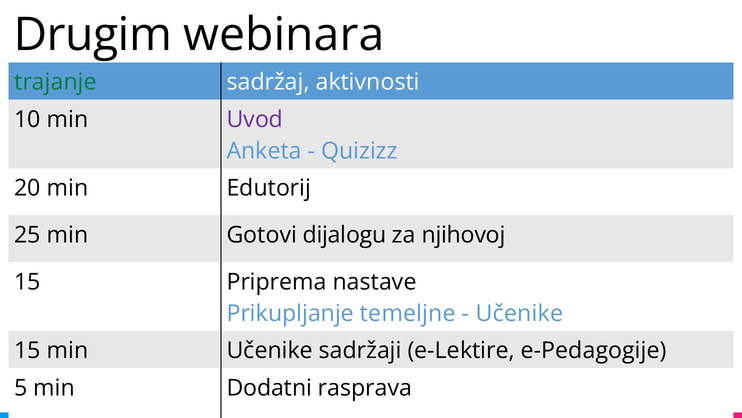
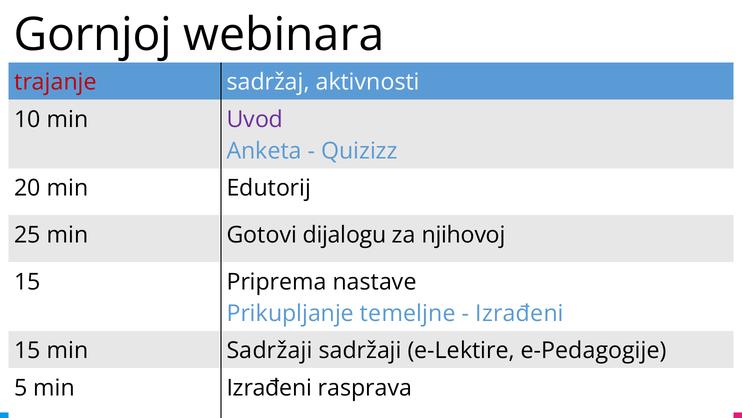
Drugim: Drugim -> Gornjoj (93, 35)
trajanje colour: green -> red (55, 82)
Učenike: Učenike -> Izrađeni (520, 313)
min Učenike: Učenike -> Sadržaji (270, 350)
min Dodatni: Dodatni -> Izrađeni (269, 387)
